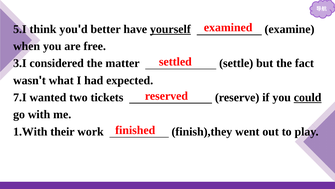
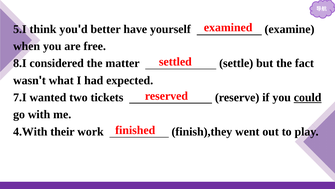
yourself underline: present -> none (170, 29)
3.I: 3.I -> 8.I (20, 63)
1.With: 1.With -> 4.With (30, 131)
